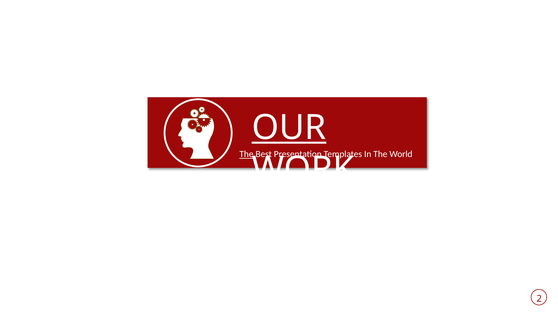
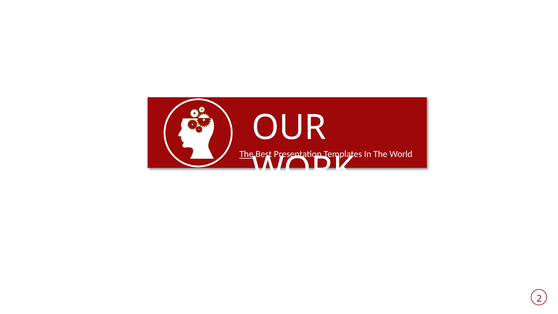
OUR underline: present -> none (289, 128)
